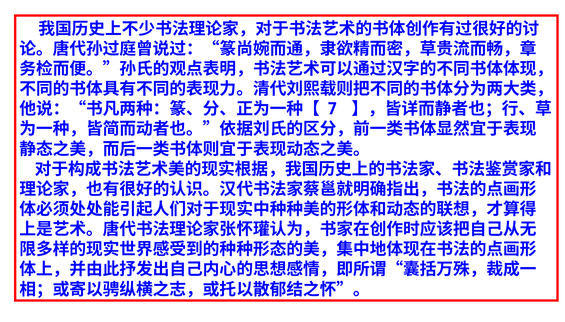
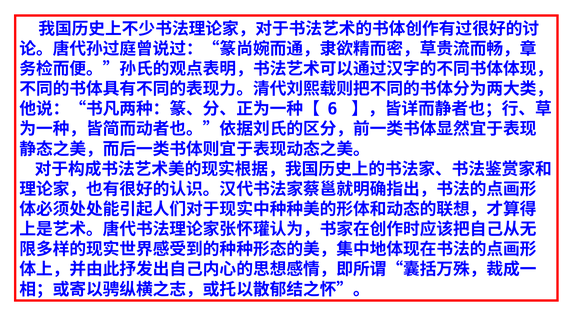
7: 7 -> 6 (333, 109)
